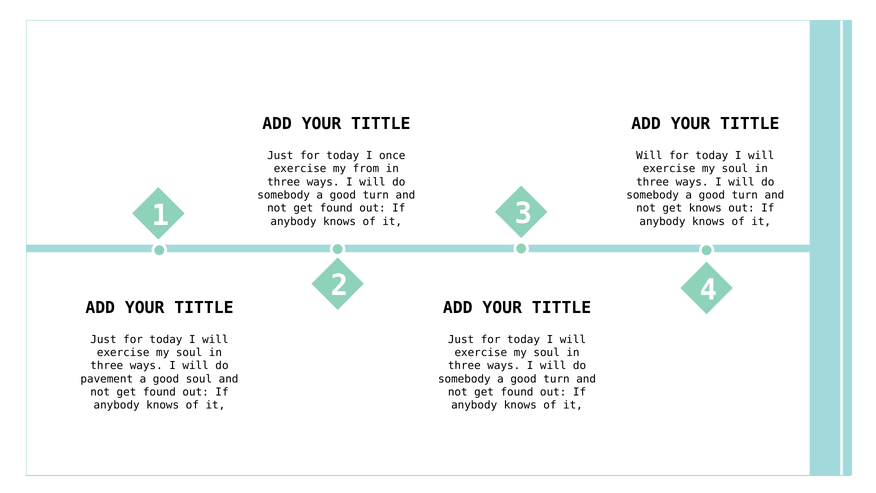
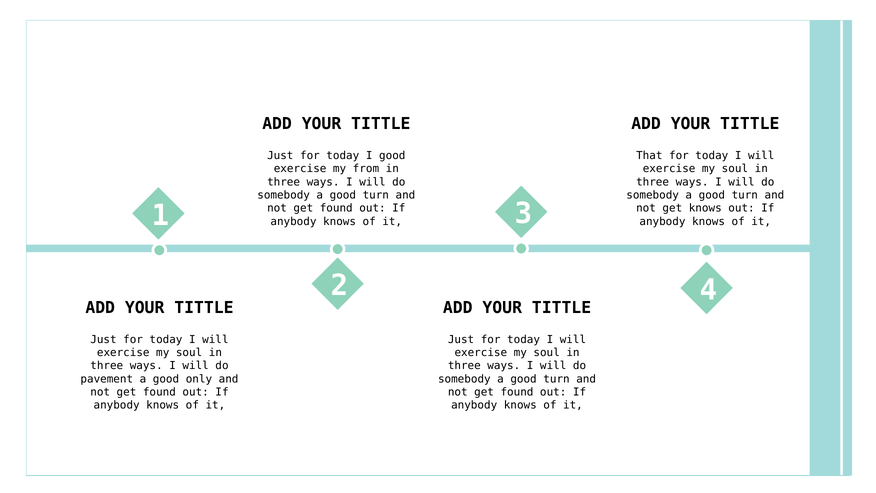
I once: once -> good (392, 156)
Will: Will -> That (649, 156)
good soul: soul -> only (199, 379)
